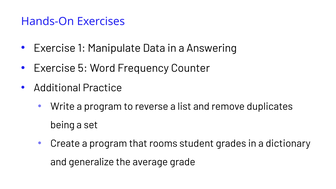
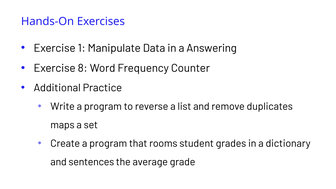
5: 5 -> 8 (83, 68)
being: being -> maps (62, 125)
generalize: generalize -> sentences (91, 162)
